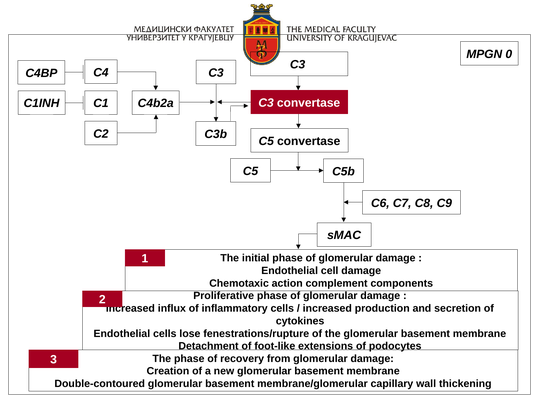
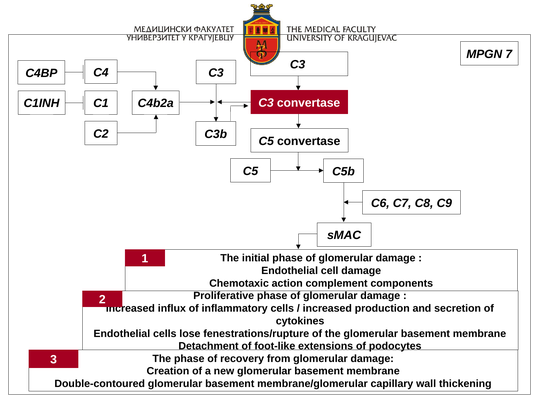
0: 0 -> 7 (509, 54)
